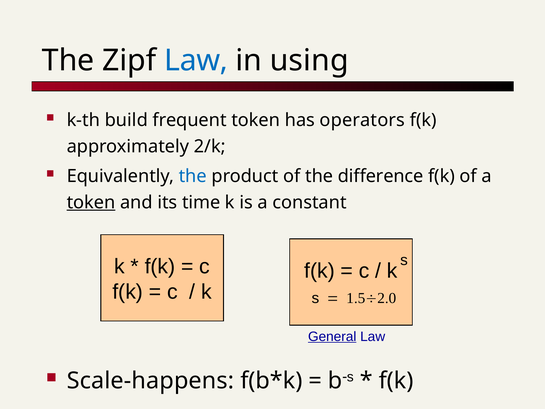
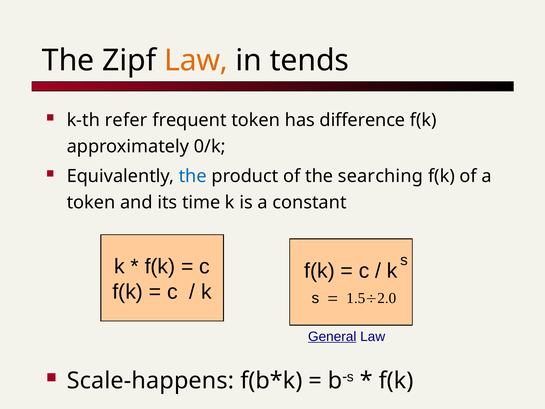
Law colour: blue -> orange (196, 60)
using: using -> tends (309, 60)
build: build -> refer (126, 120)
operators: operators -> difference (362, 120)
2/k: 2/k -> 0/k (210, 146)
difference: difference -> searching (381, 176)
token underline: present -> none (91, 202)
